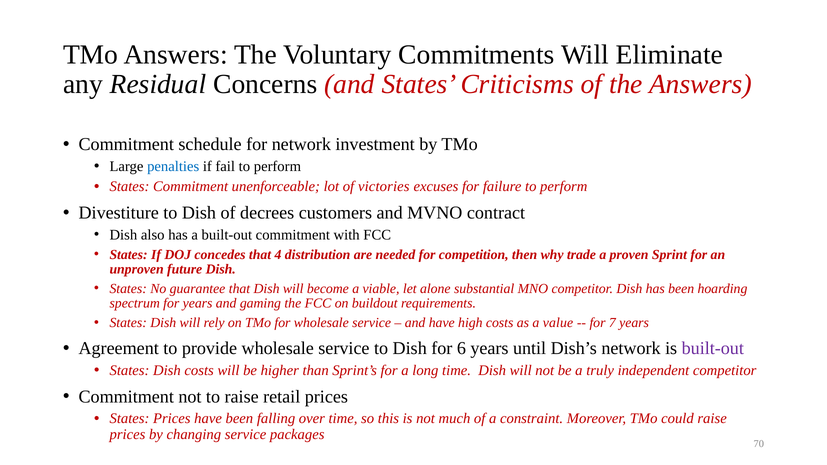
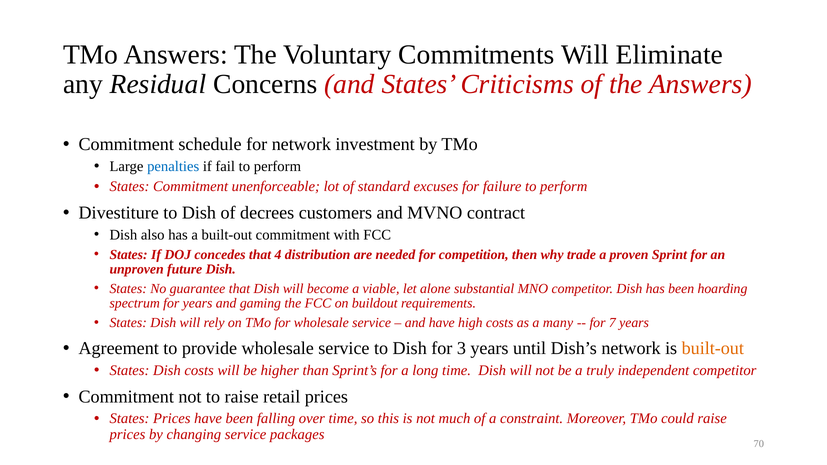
victories: victories -> standard (384, 187)
value: value -> many (558, 323)
6: 6 -> 3 (461, 348)
built-out colour: purple -> orange (713, 348)
